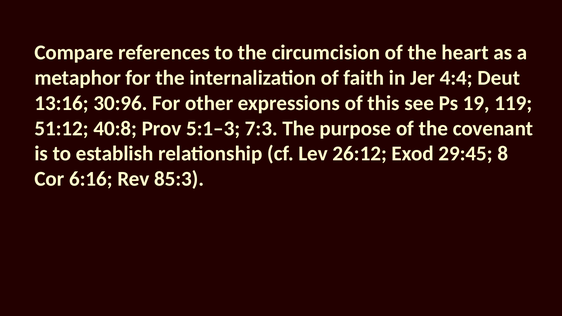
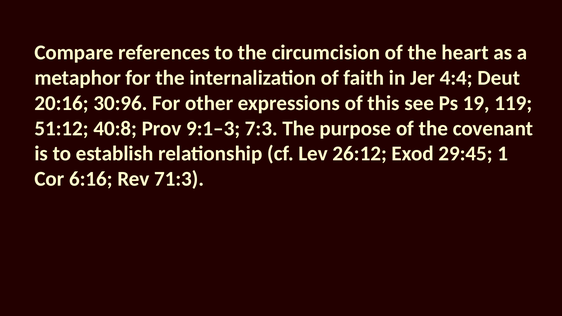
13:16: 13:16 -> 20:16 (61, 103)
5:1–3: 5:1–3 -> 9:1–3 (213, 128)
8: 8 -> 1 (503, 154)
85:3: 85:3 -> 71:3 (179, 179)
